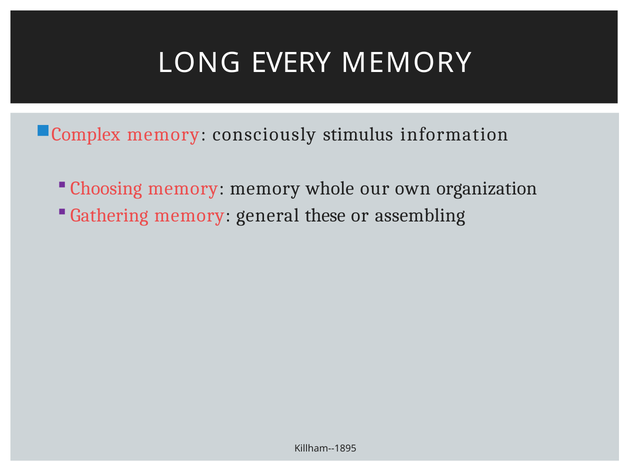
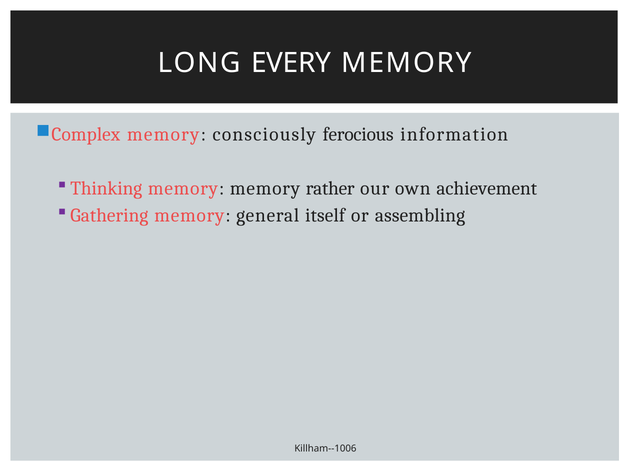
stimulus: stimulus -> ferocious (358, 134)
Choosing: Choosing -> Thinking (106, 188)
whole: whole -> rather (330, 188)
organization: organization -> achievement (487, 188)
these: these -> itself (325, 215)
Killham--1895: Killham--1895 -> Killham--1006 (325, 448)
